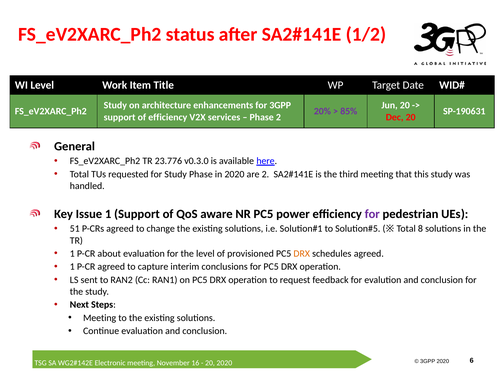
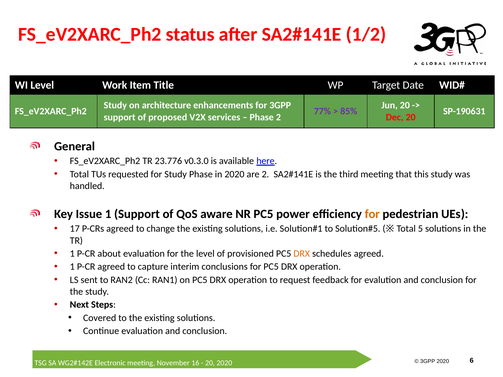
20%: 20% -> 77% (322, 111)
of efficiency: efficiency -> proposed (168, 117)
for colour: purple -> orange (372, 214)
51: 51 -> 17 (75, 229)
8: 8 -> 5 (420, 229)
Meeting: Meeting -> Covered (100, 318)
